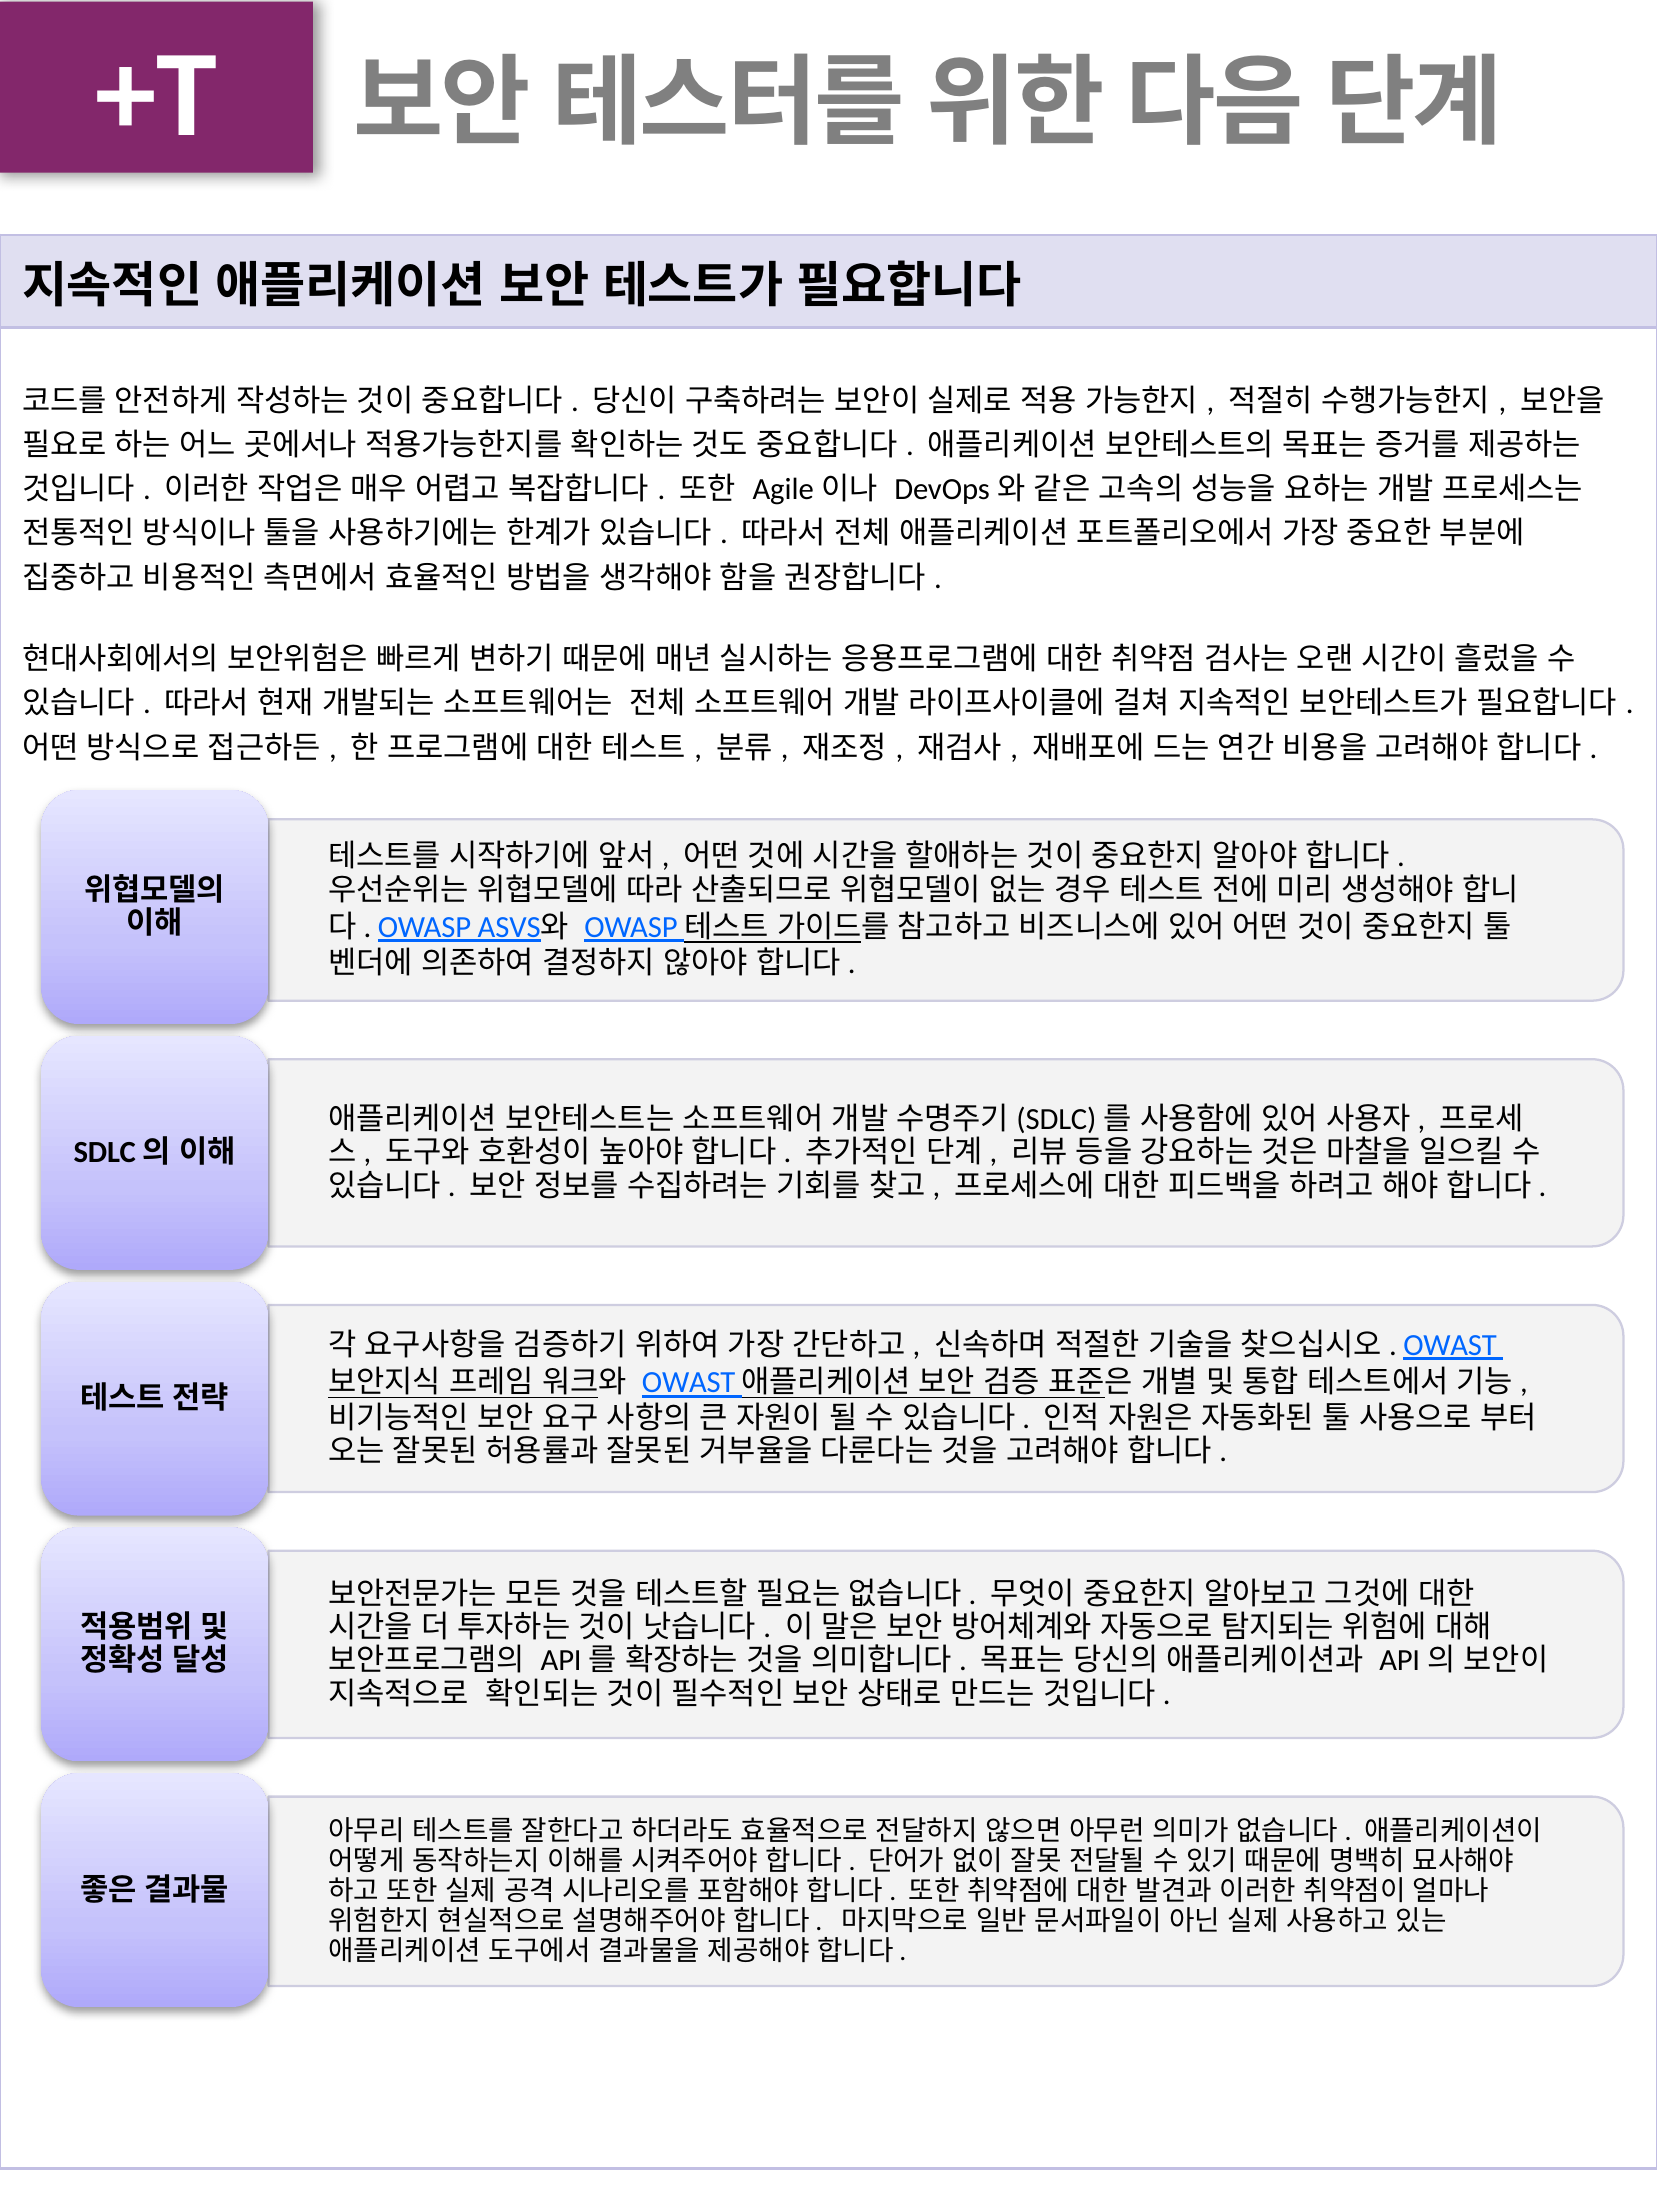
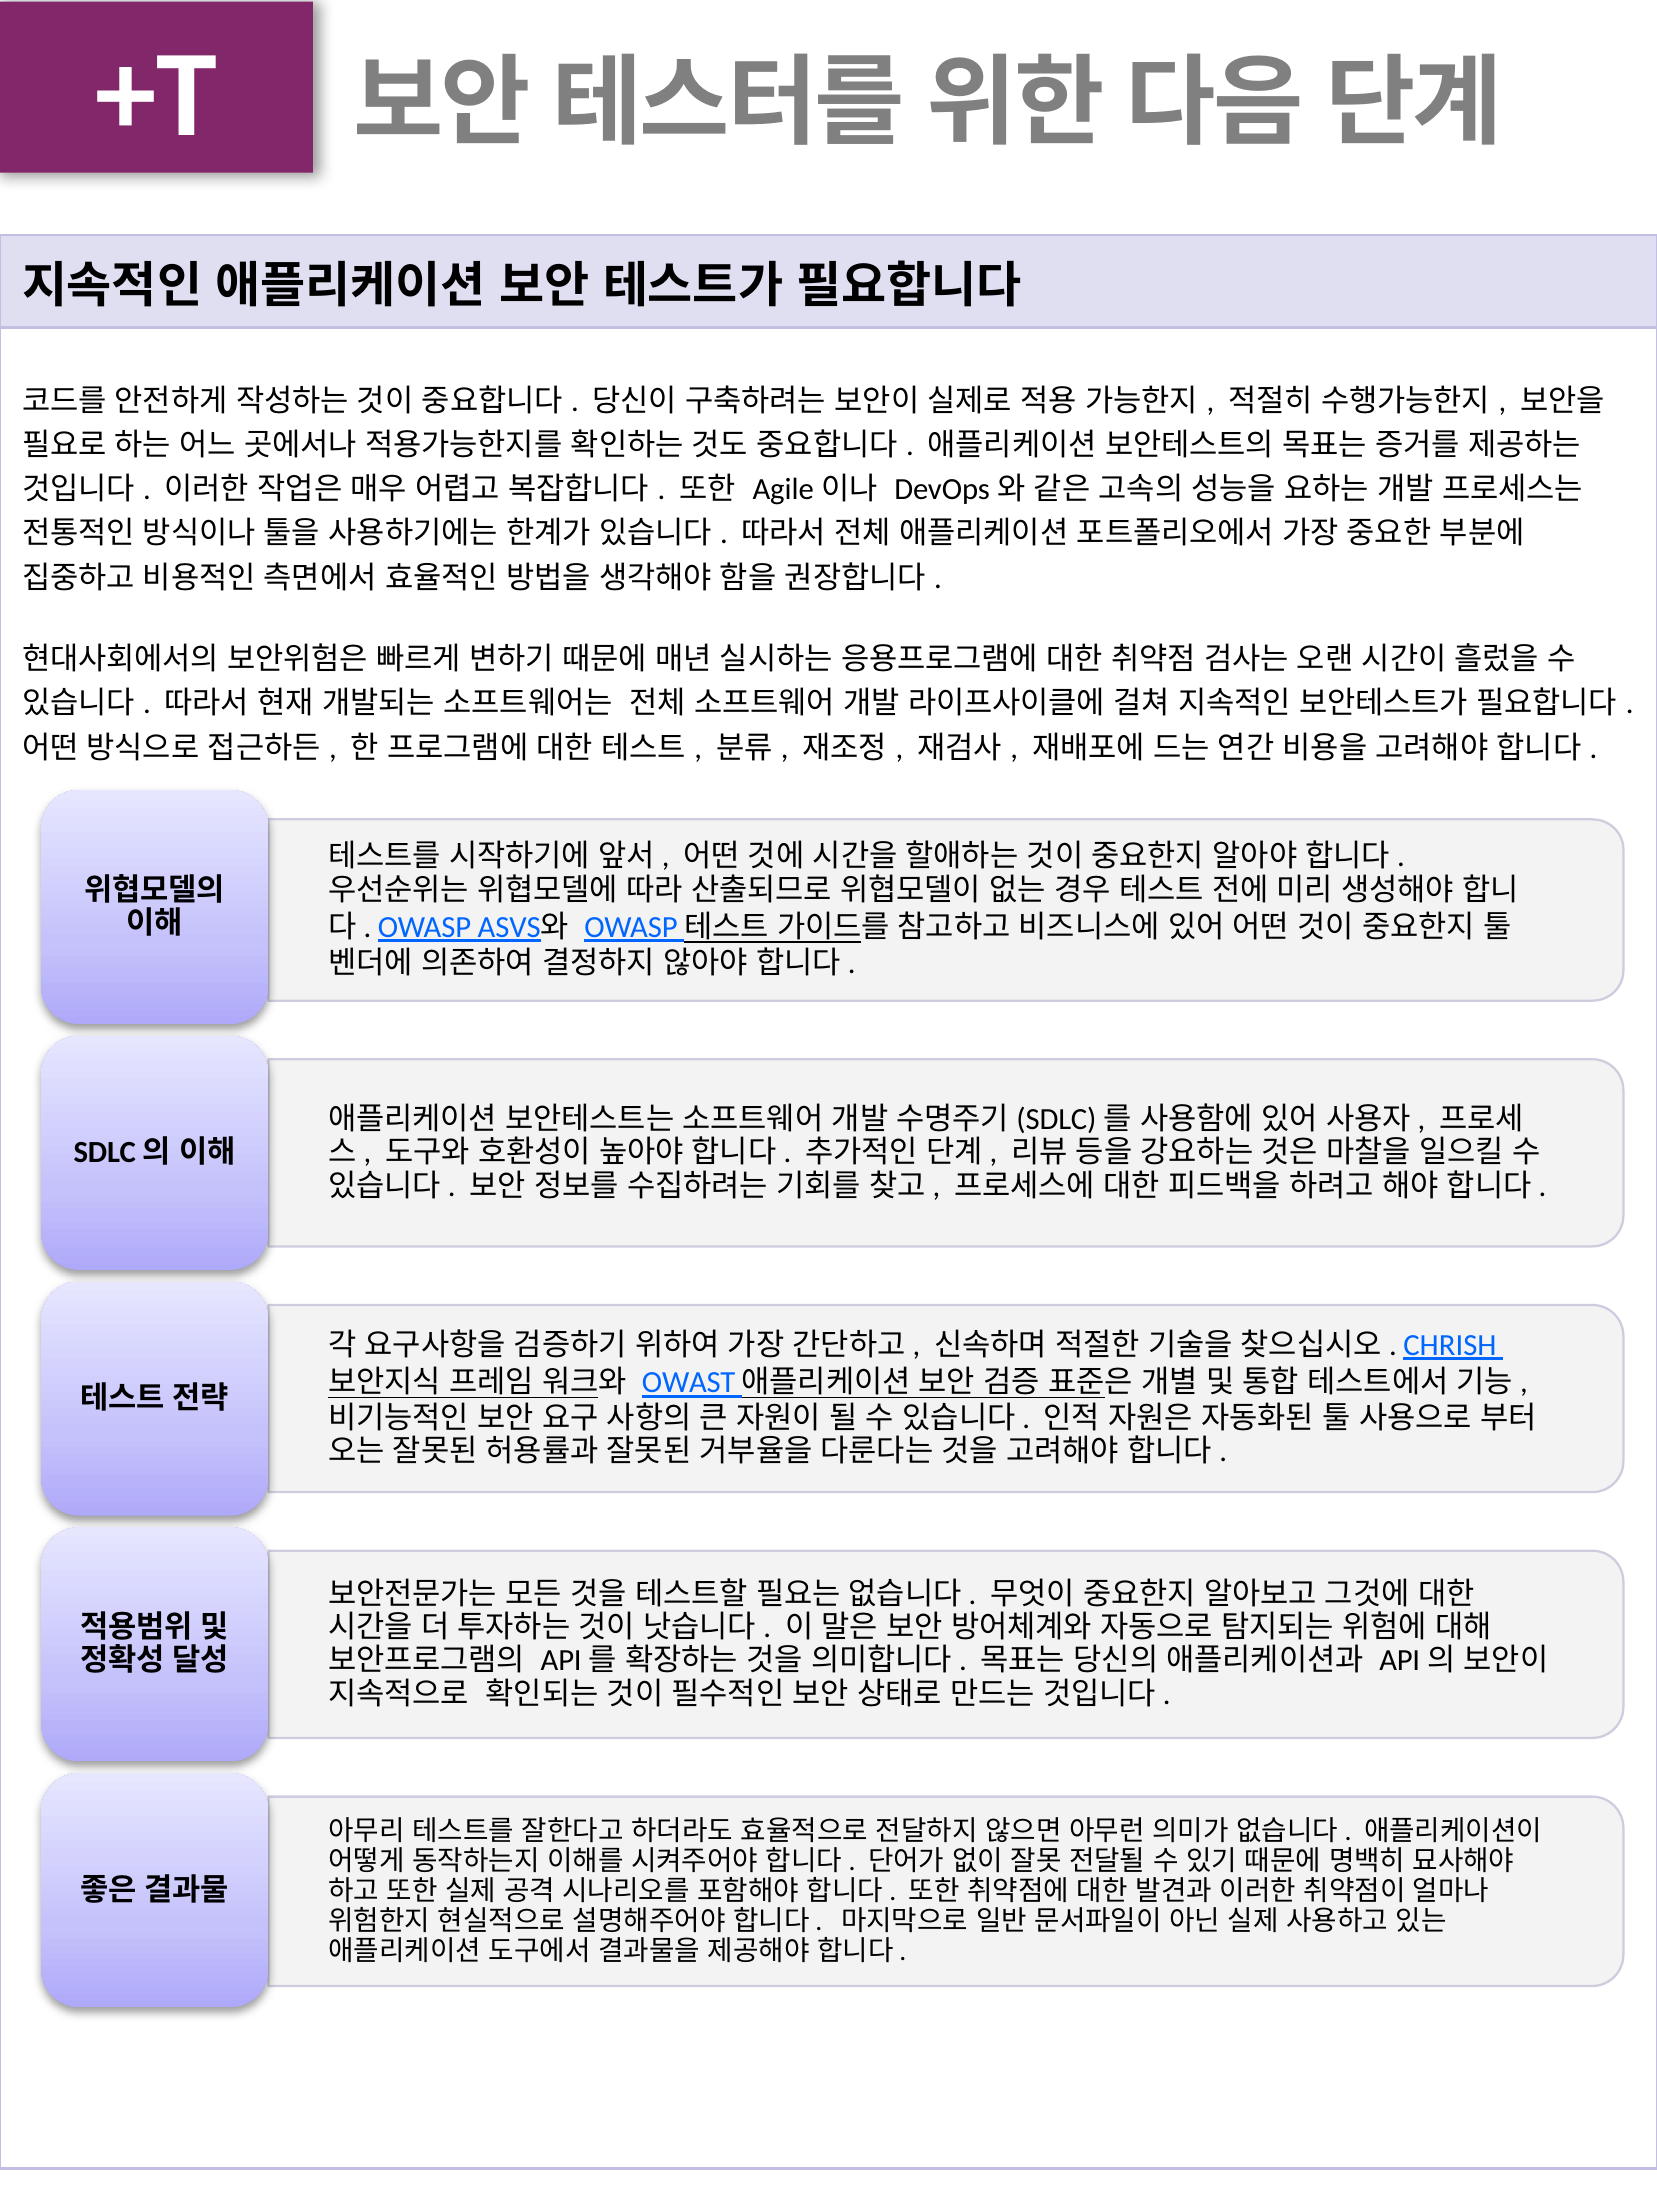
OWAST: OWAST -> CHRISH (1450, 1345)
